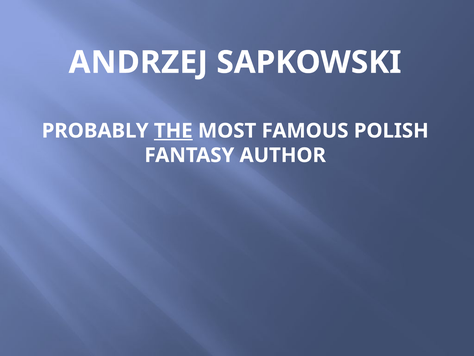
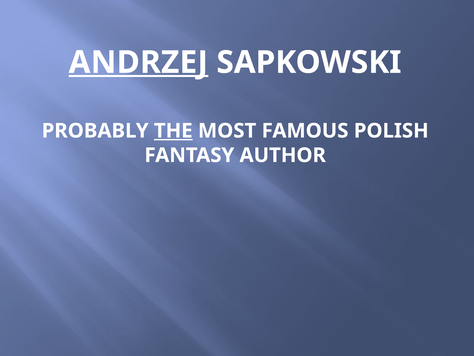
ANDRZEJ underline: none -> present (138, 62)
